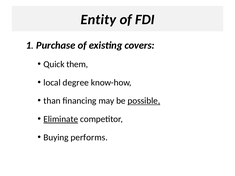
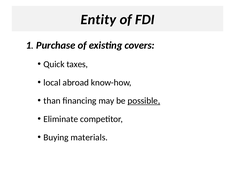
them: them -> taxes (77, 64)
degree: degree -> abroad (76, 83)
Eliminate underline: present -> none (61, 119)
performs: performs -> materials (89, 138)
